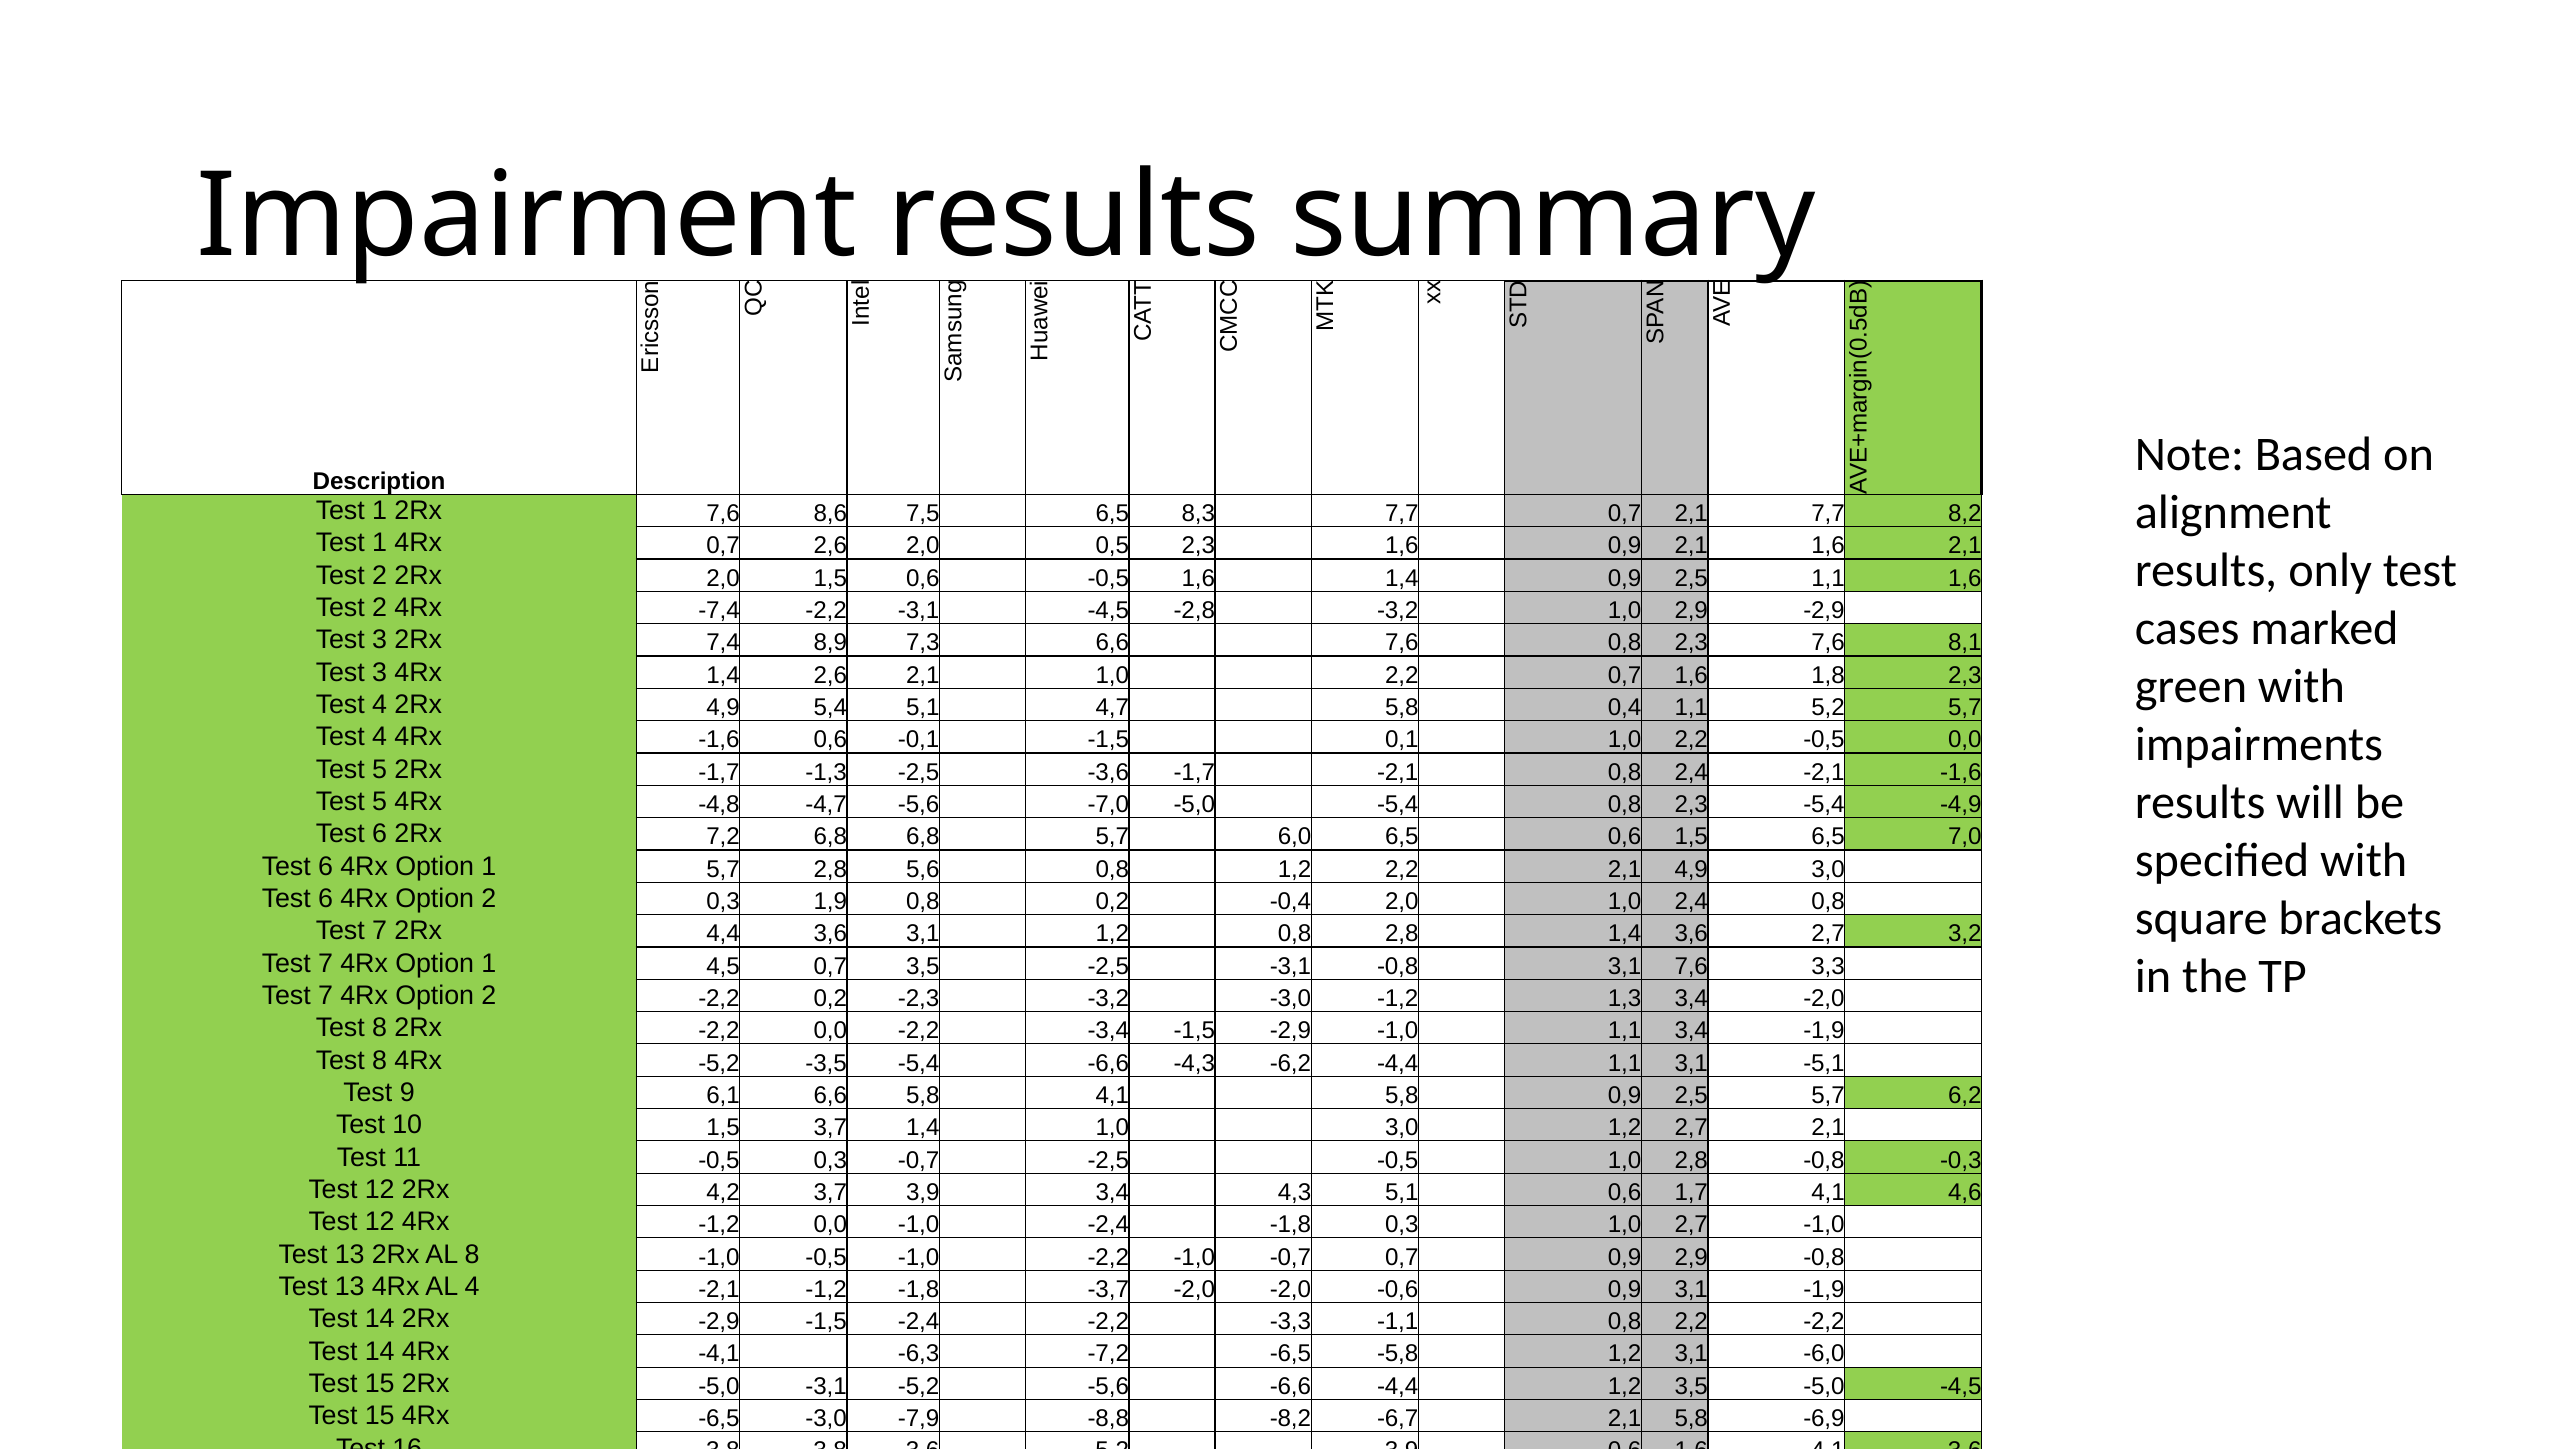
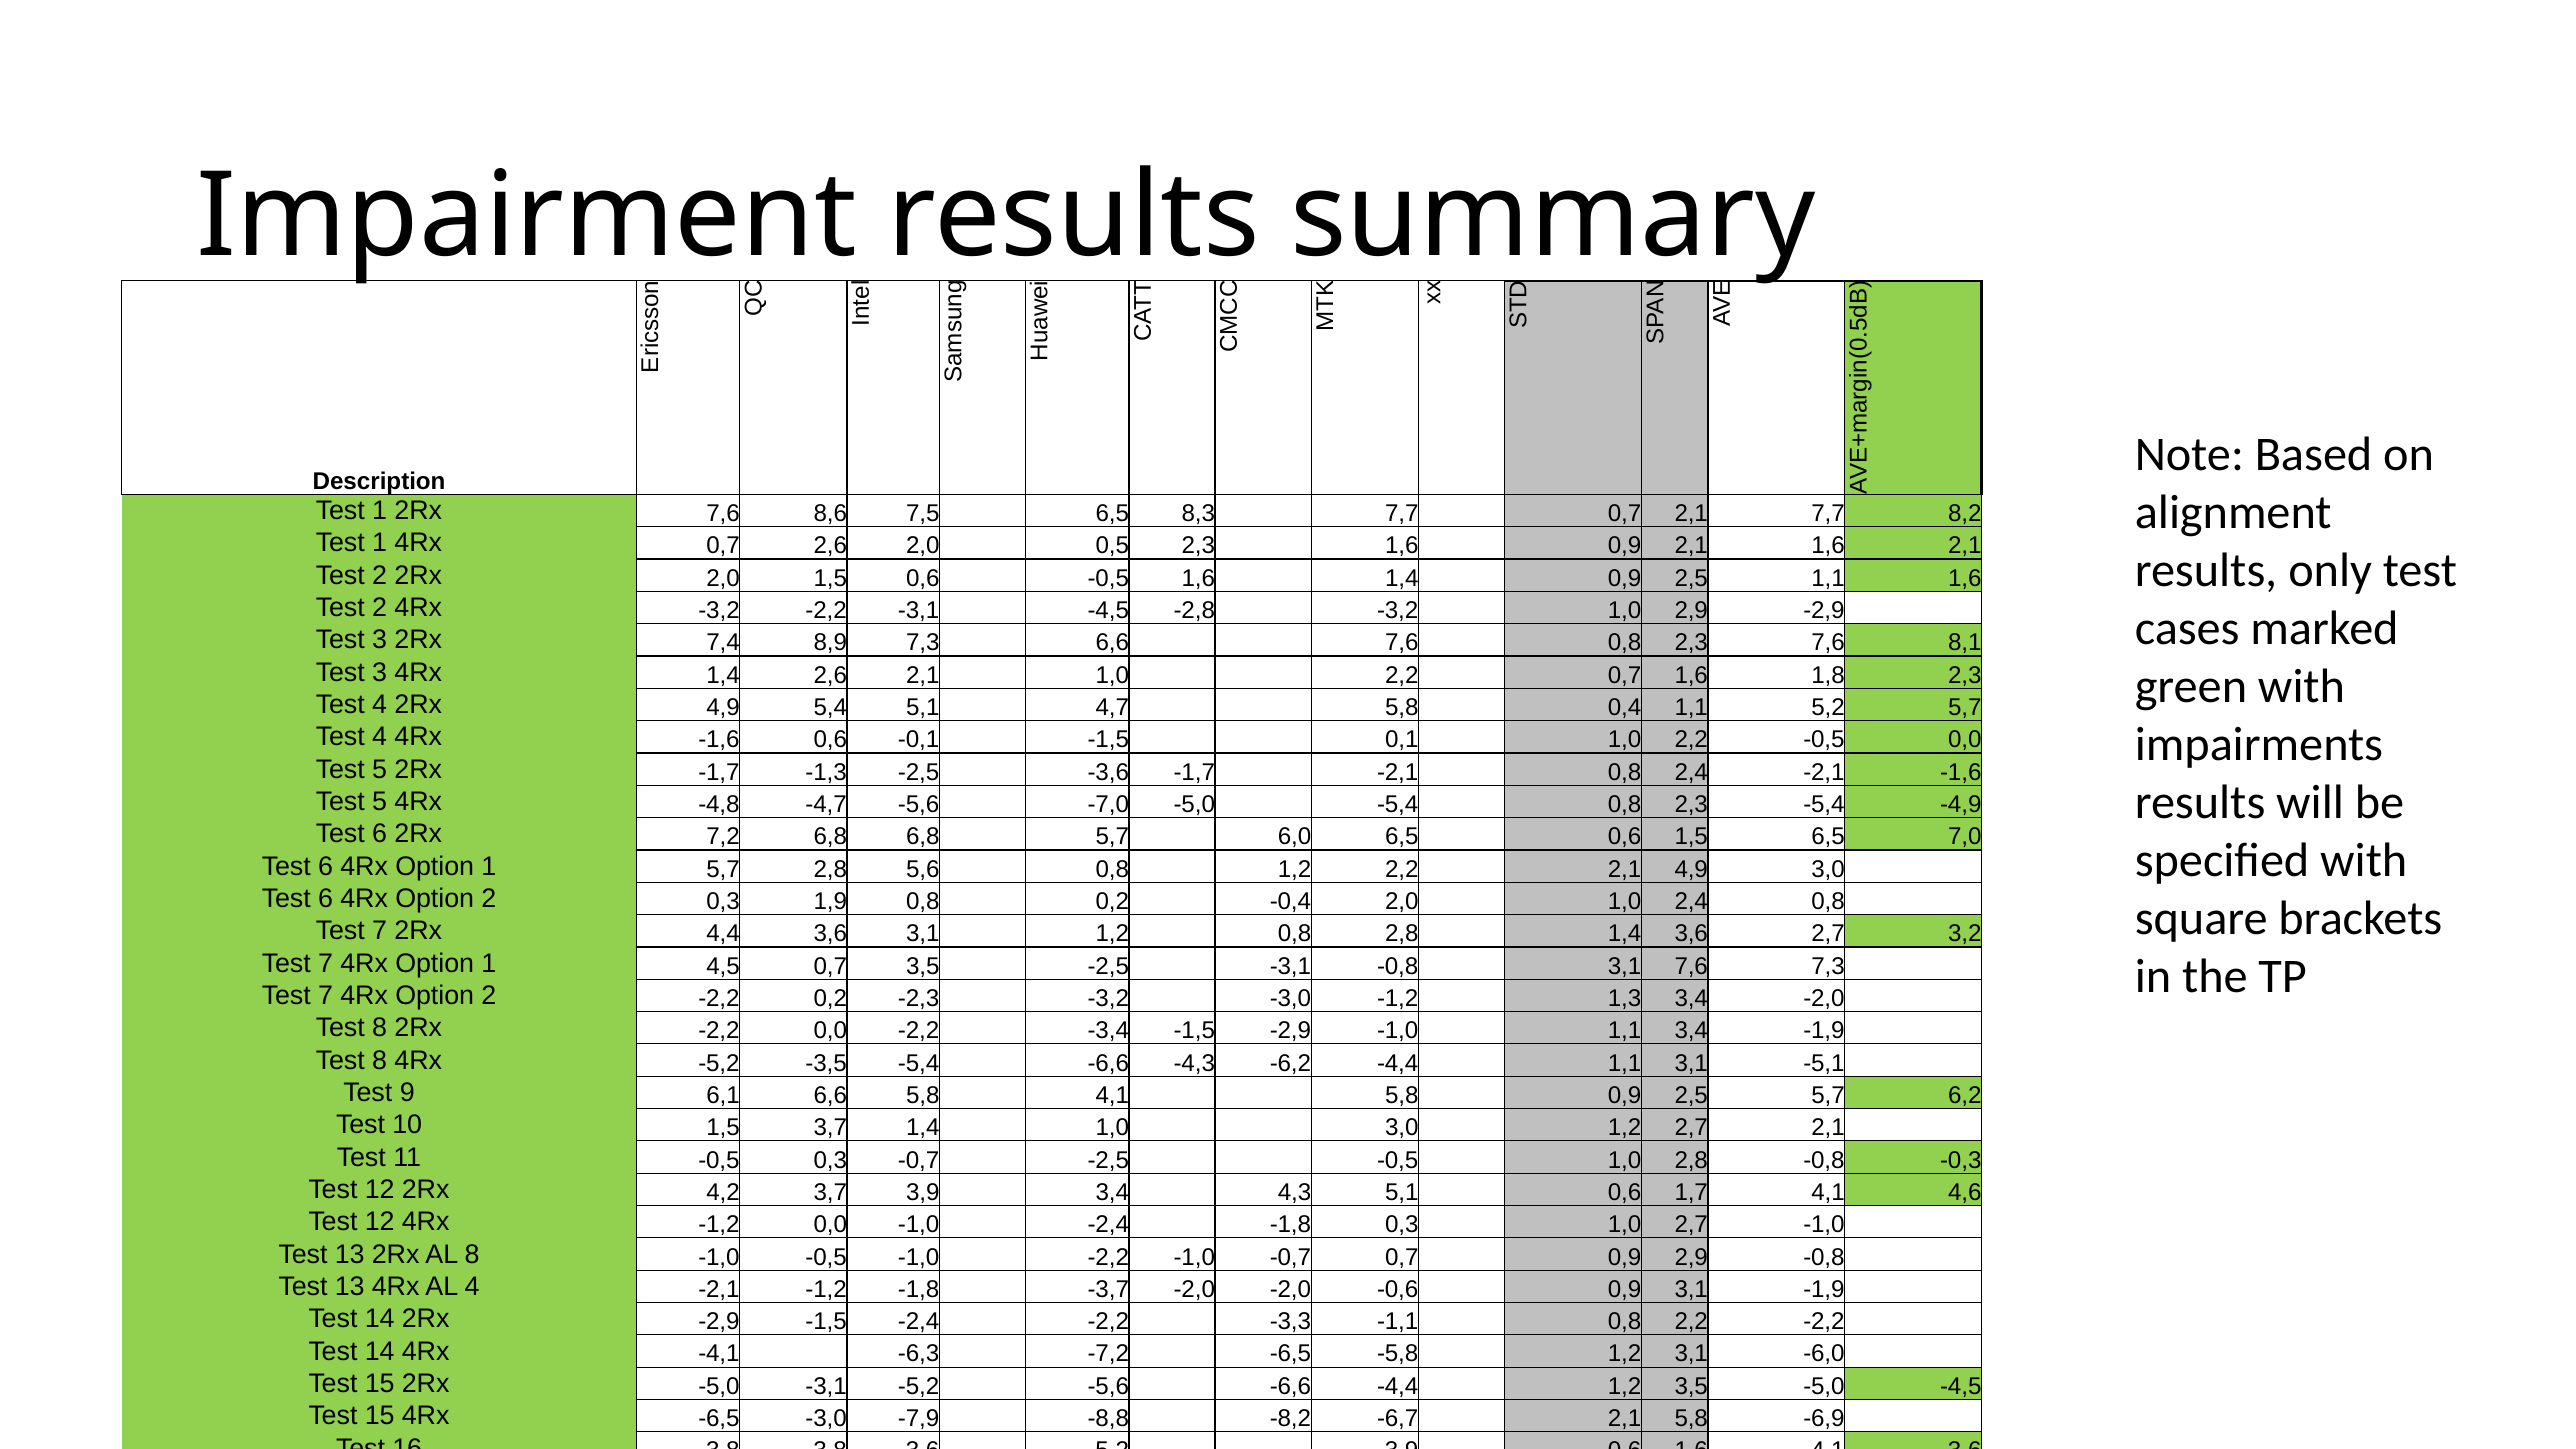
4Rx -7,4: -7,4 -> -3,2 (719, 610)
7,6 3,3: 3,3 -> 7,3 (1828, 966)
